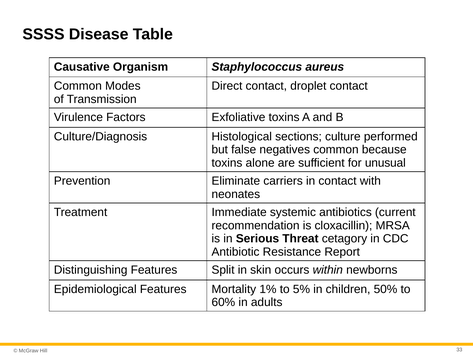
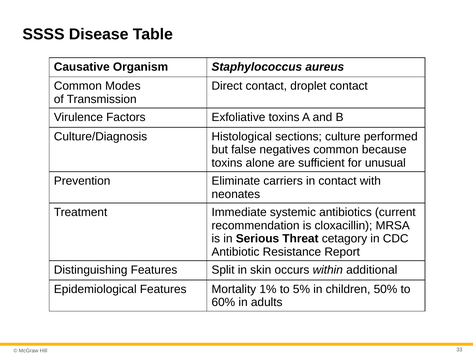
newborns: newborns -> additional (372, 270)
